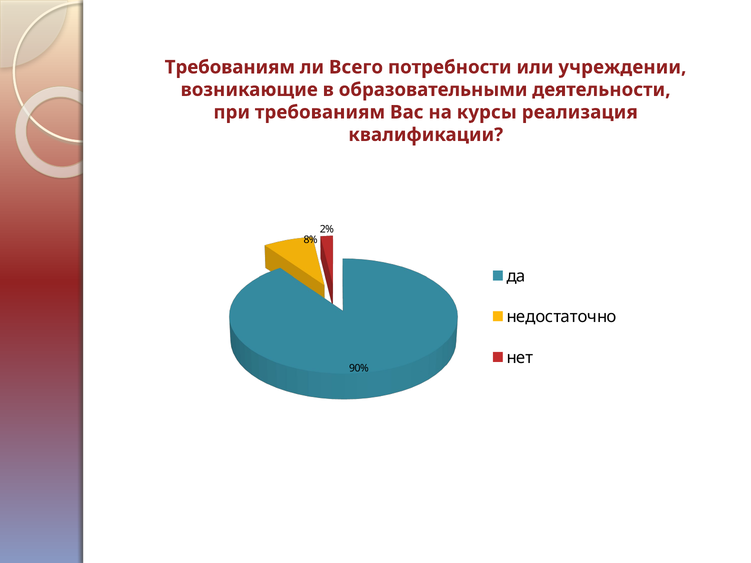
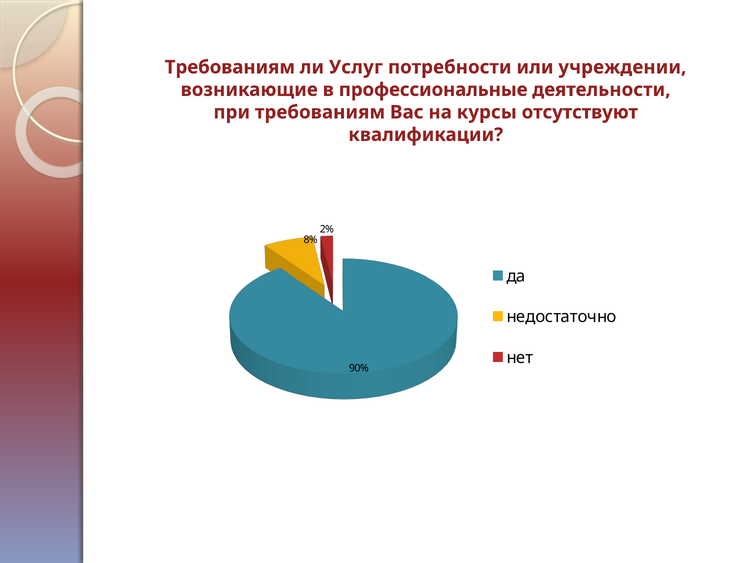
Всего: Всего -> Услуг (356, 67)
образовательными: образовательными -> профессиональные (433, 90)
реализация: реализация -> отсутствуют (580, 112)
